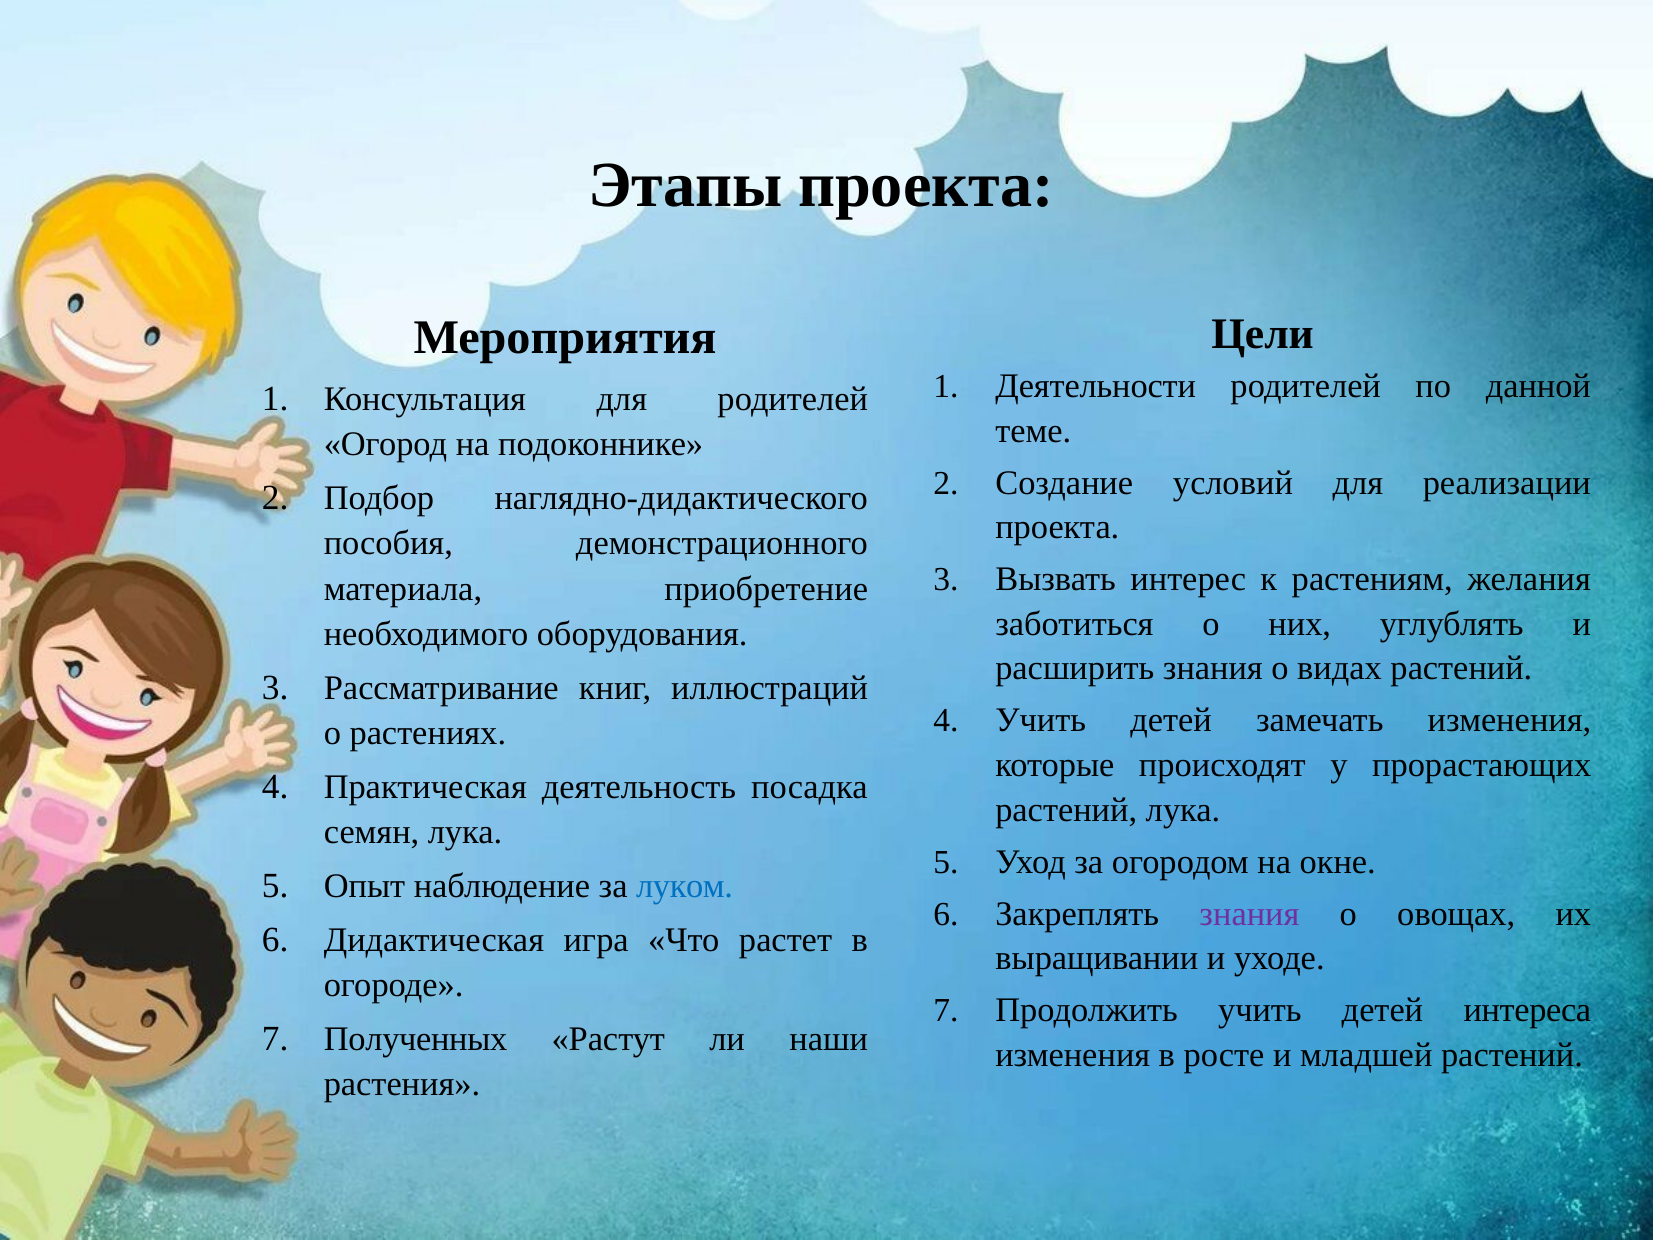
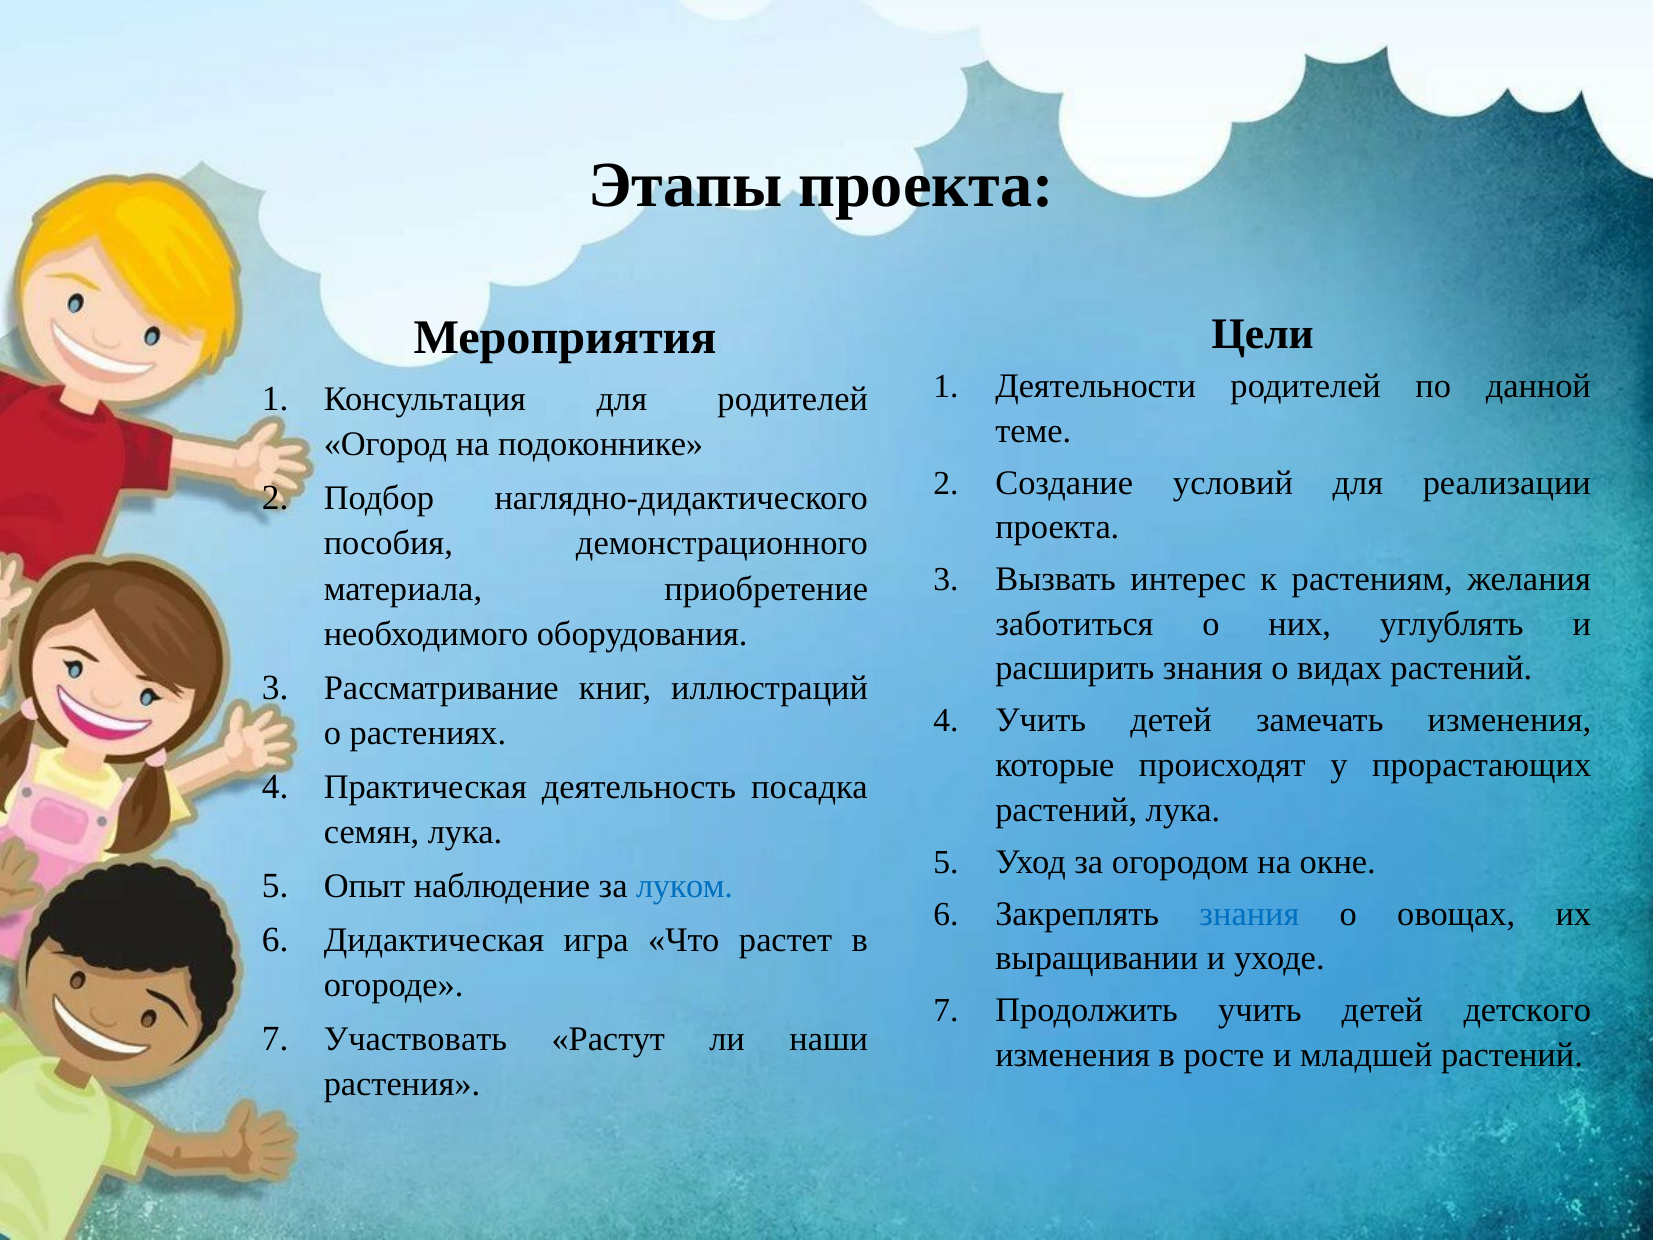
знания colour: purple -> blue (1249, 914)
интереса: интереса -> детского (1527, 1010)
Полученных: Полученных -> Участвовать (415, 1039)
